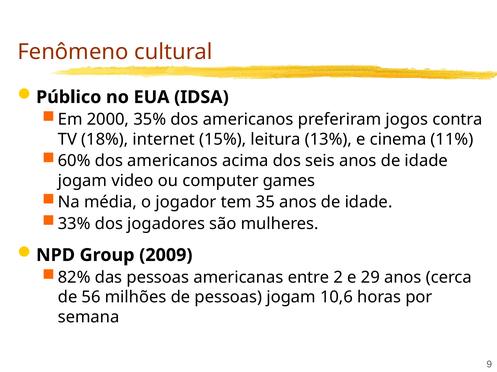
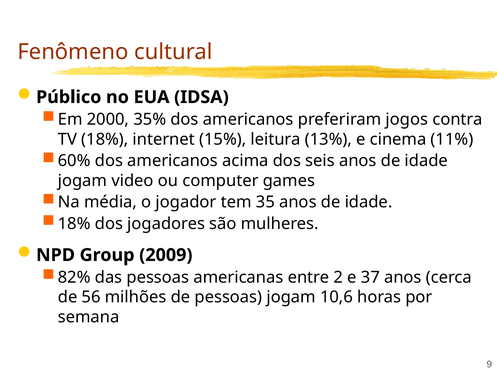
33%: 33% -> 18% (74, 224)
29: 29 -> 37 (370, 278)
